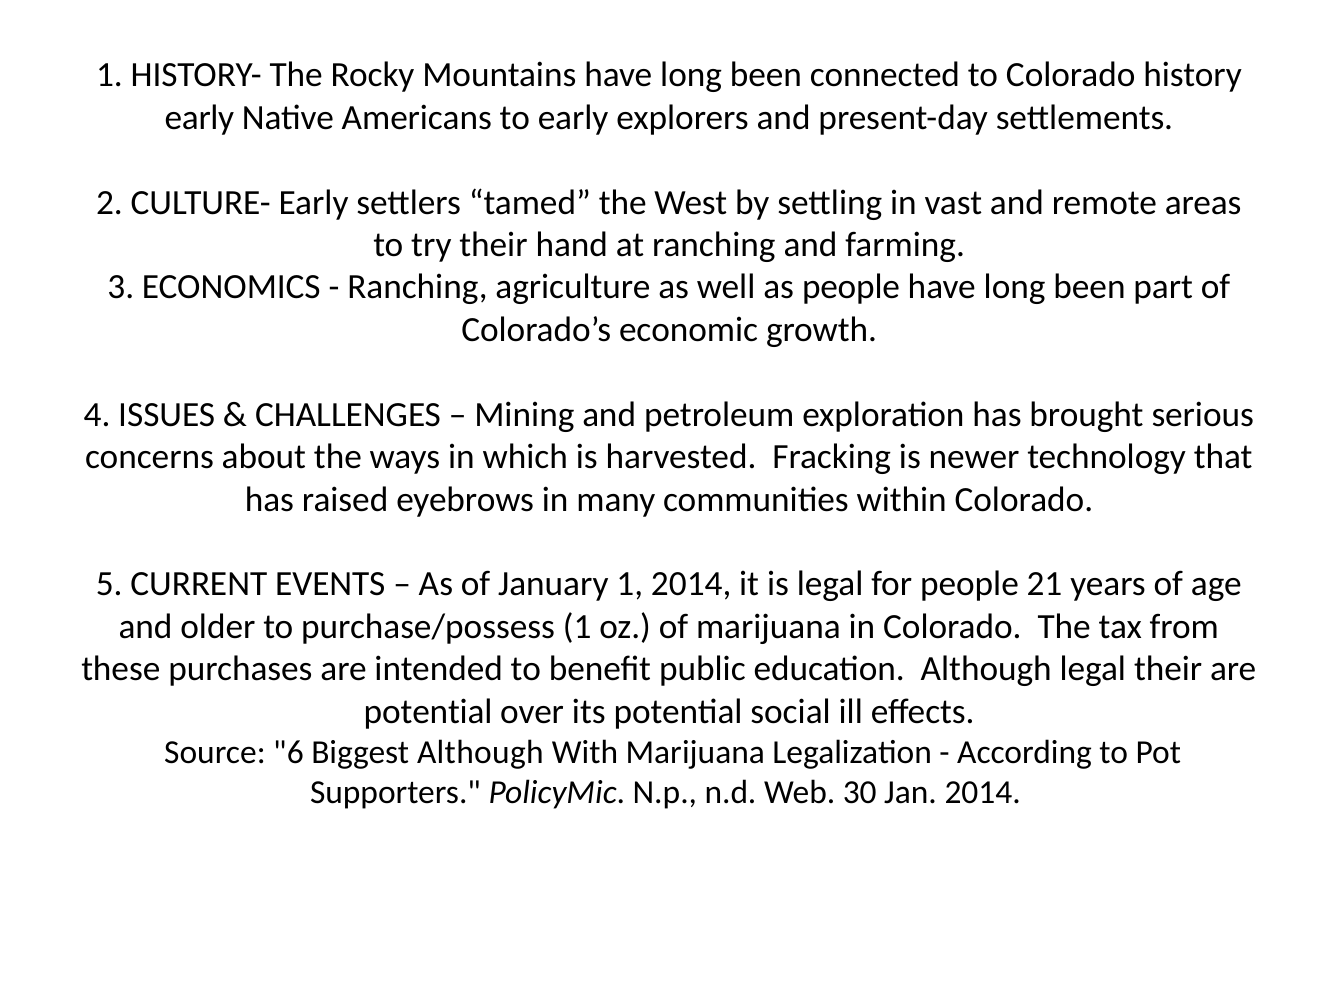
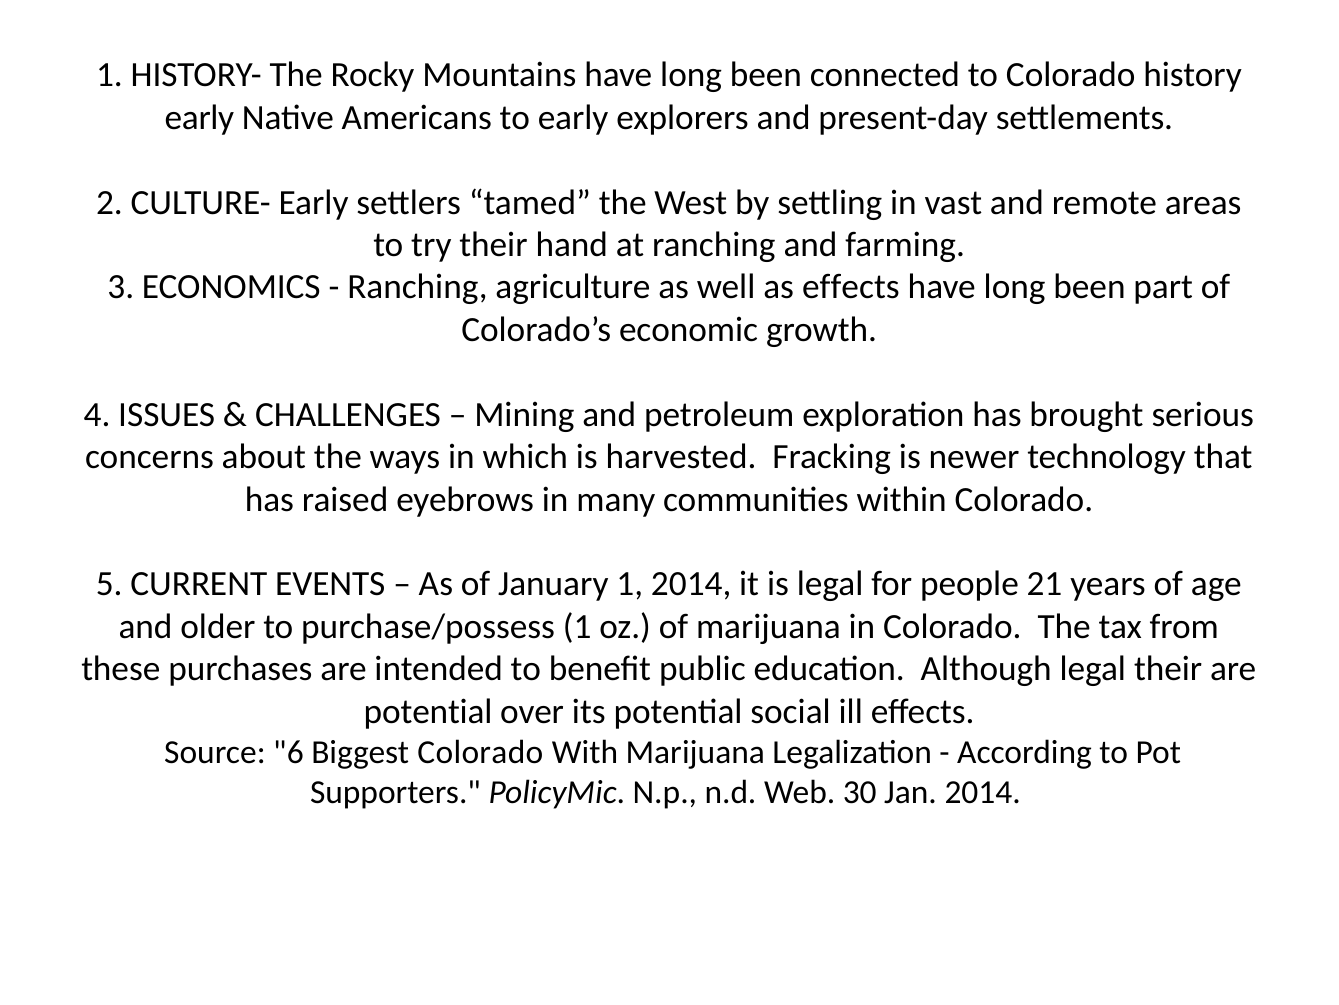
as people: people -> effects (851, 287)
Biggest Although: Although -> Colorado (480, 752)
